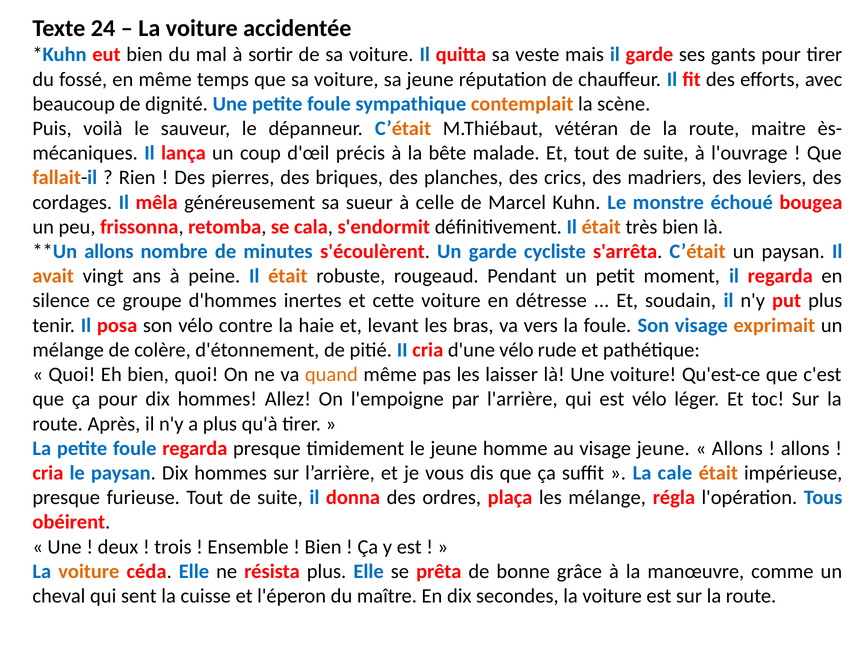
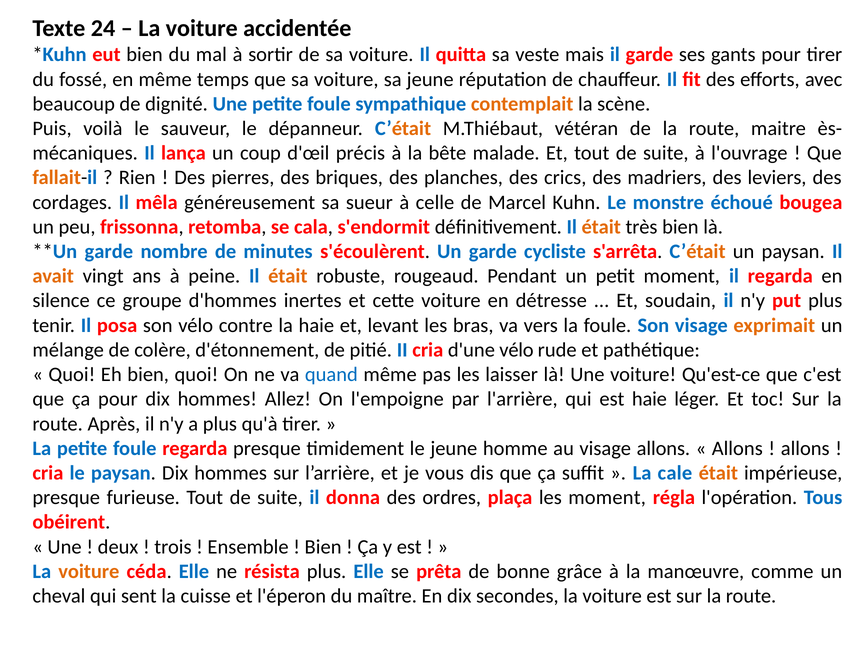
allons: allons -> garde (109, 252)
quand colour: orange -> blue (331, 375)
est vélo: vélo -> haie (649, 399)
visage jeune: jeune -> allons (663, 448)
les mélange: mélange -> moment (607, 498)
